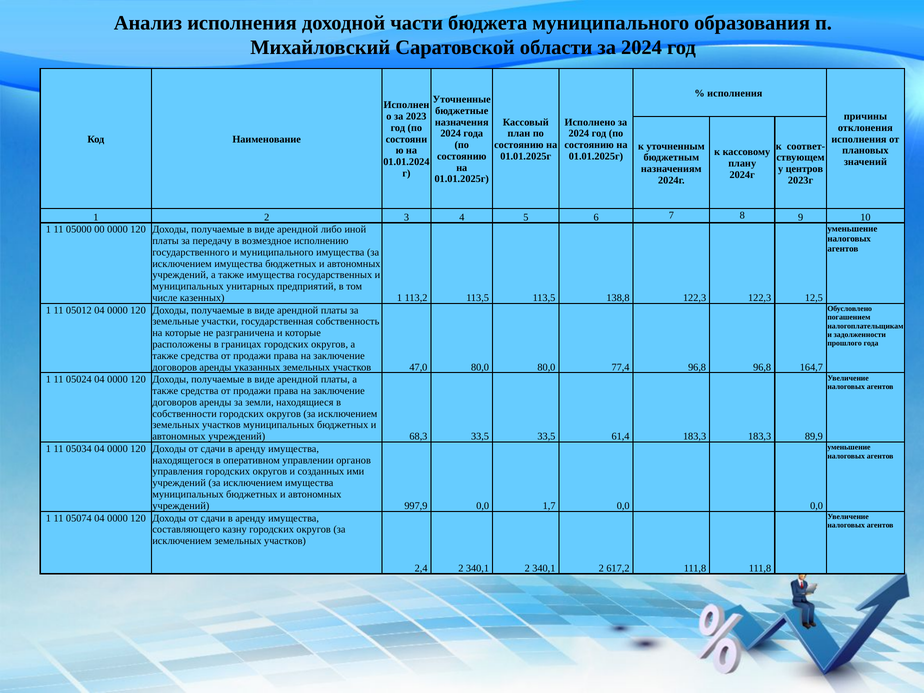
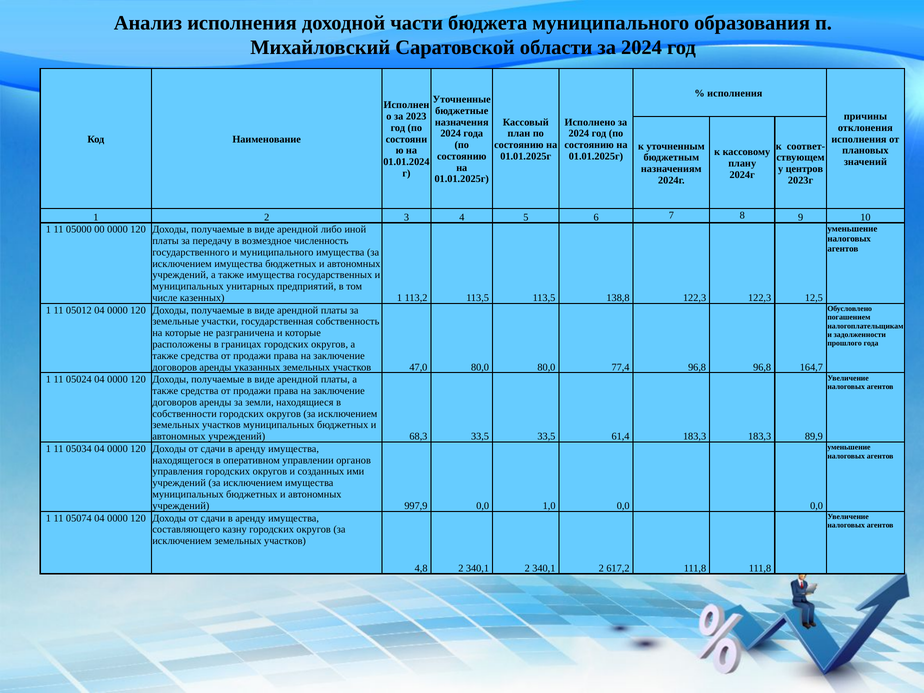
исполнению: исполнению -> численность (321, 241)
1,7: 1,7 -> 1,0 (549, 506)
2,4: 2,4 -> 4,8 (421, 568)
